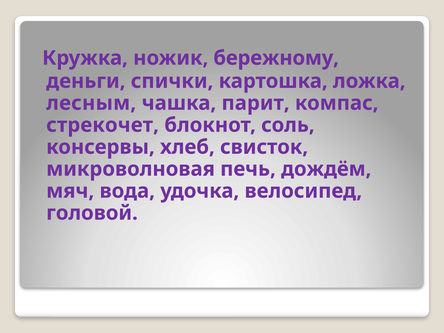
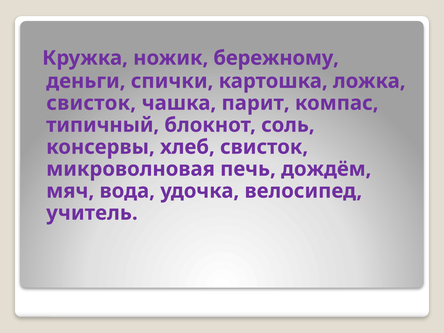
лесным: лесным -> свисток (91, 103)
стрекочет: стрекочет -> типичный (103, 125)
головой: головой -> учитель (92, 213)
